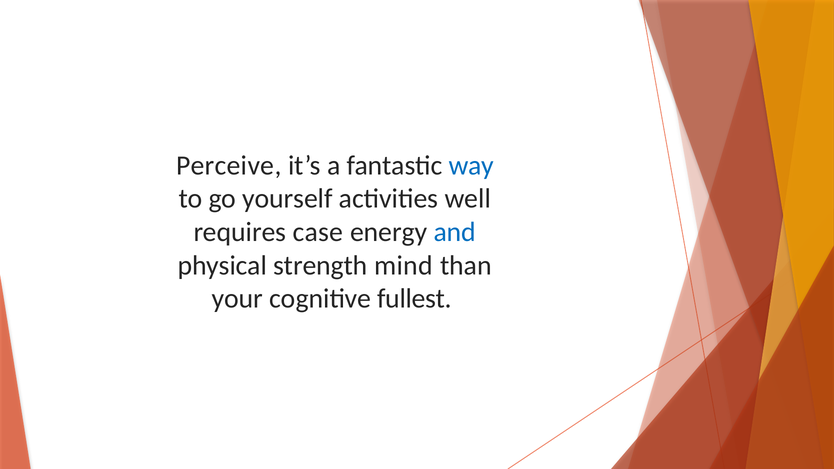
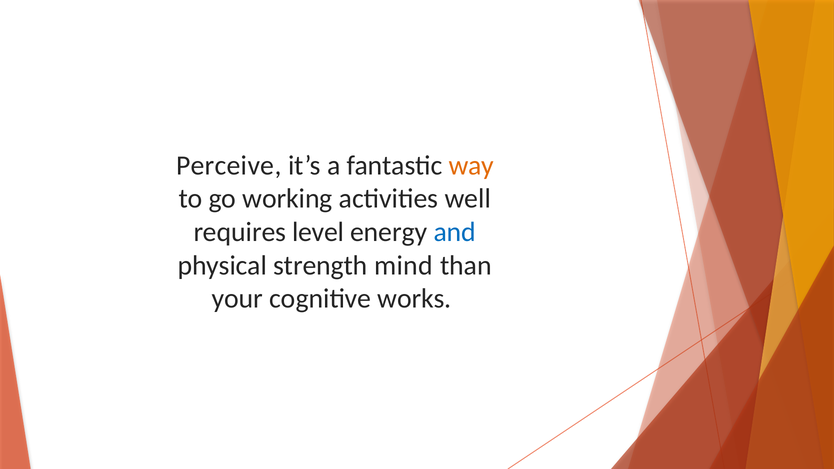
way colour: blue -> orange (471, 165)
yourself: yourself -> working (287, 199)
case: case -> level (318, 232)
fullest: fullest -> works (414, 299)
